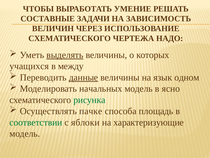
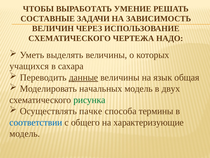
выделять underline: present -> none (65, 55)
между: между -> сахара (71, 66)
одном: одном -> общая (187, 77)
ясно: ясно -> двух (171, 88)
площадь: площадь -> термины (156, 111)
соответствии colour: green -> blue (36, 122)
яблоки: яблоки -> общего (85, 122)
